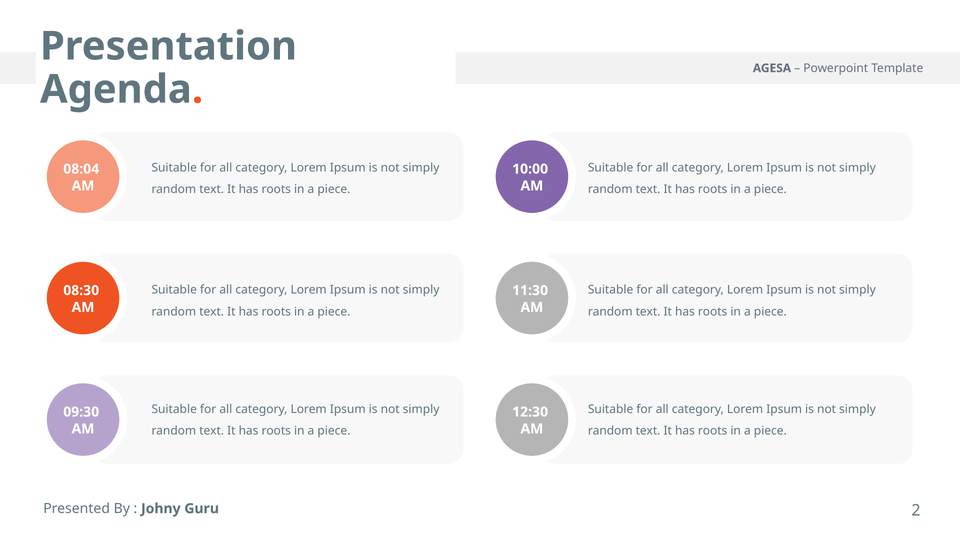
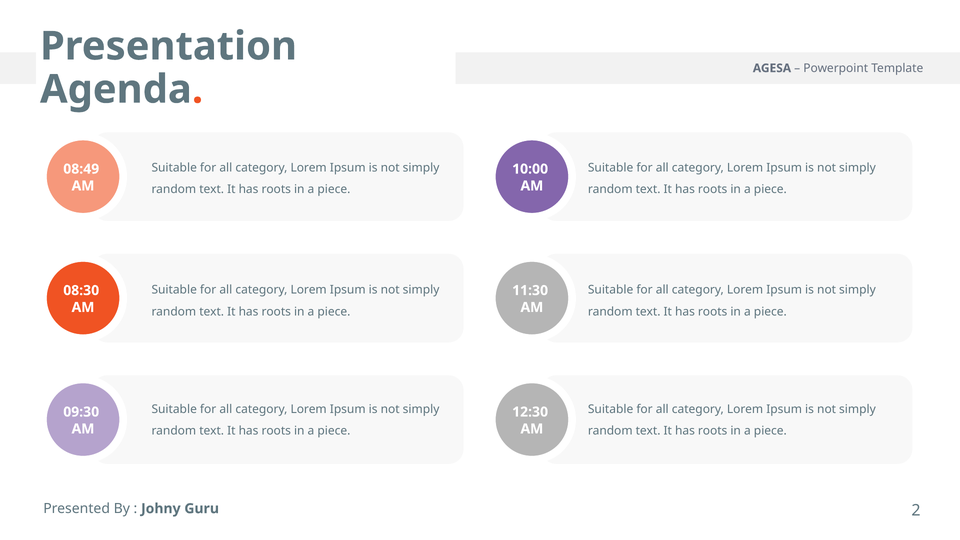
08:04: 08:04 -> 08:49 (81, 169)
